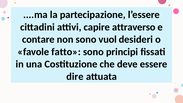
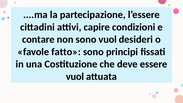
attraverso: attraverso -> condizioni (134, 27)
dire: dire -> vuol (75, 76)
